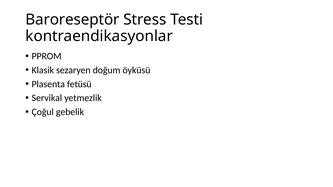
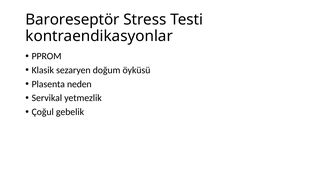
fetüsü: fetüsü -> neden (79, 84)
